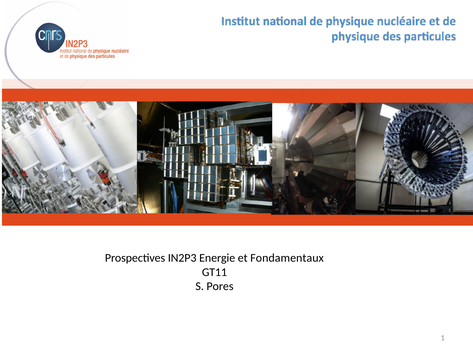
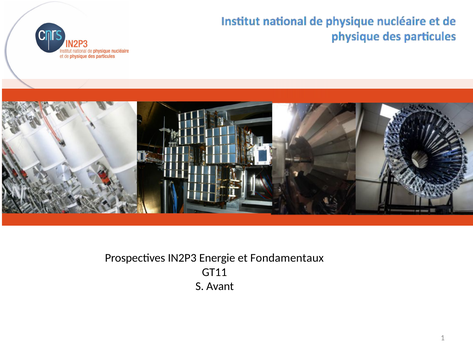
Pores: Pores -> Avant (220, 287)
